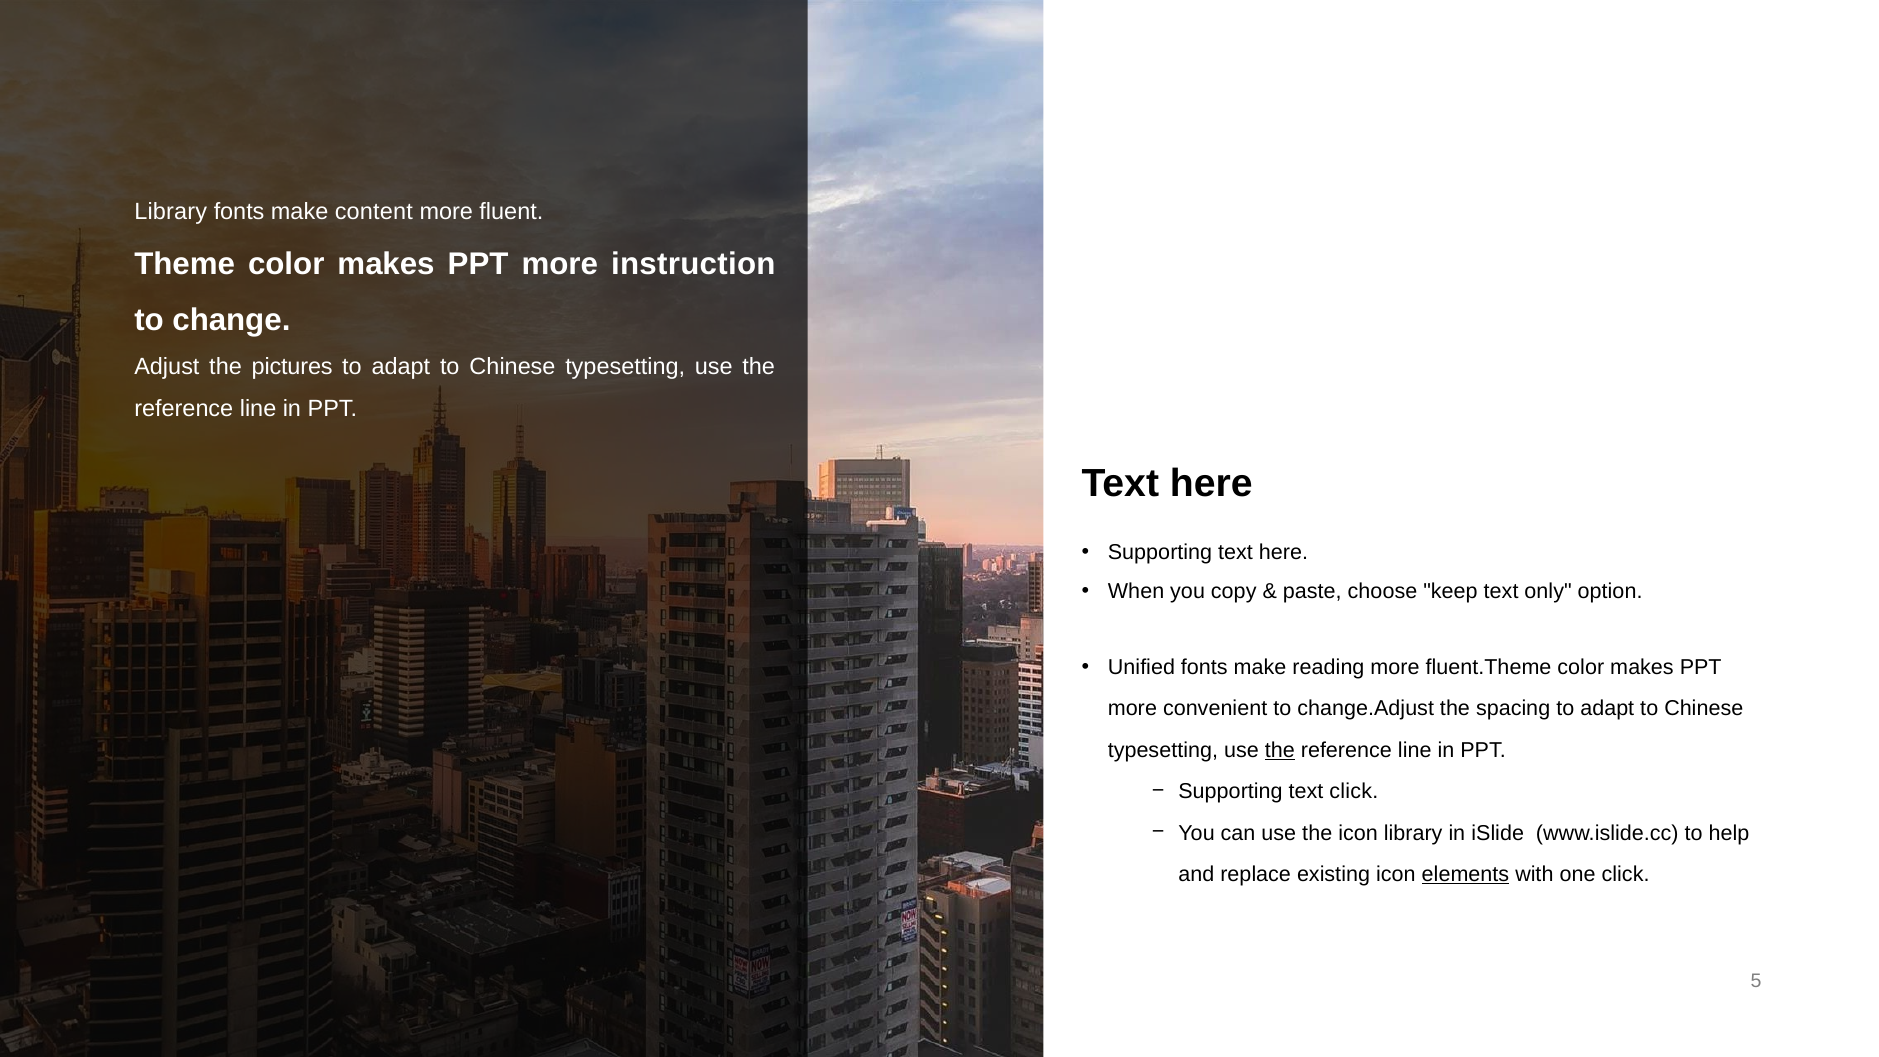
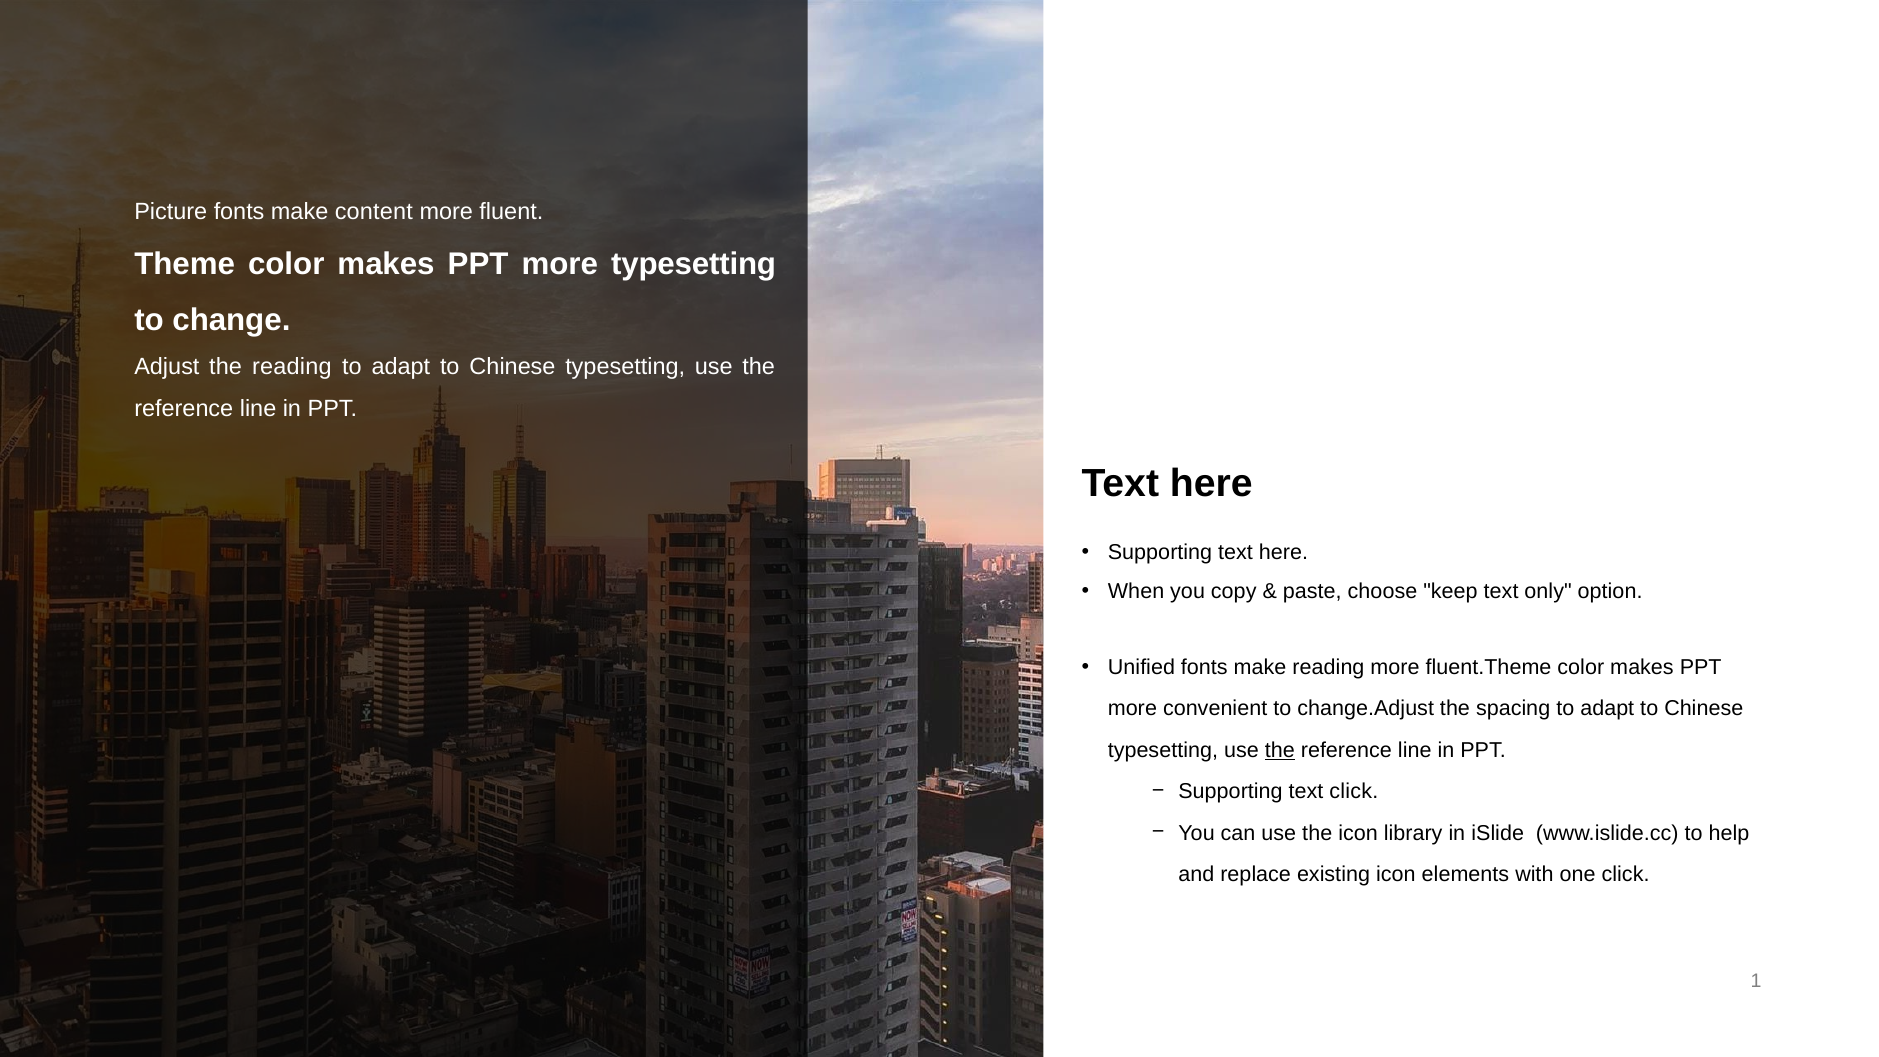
Library: Library -> Picture (171, 212)
more instruction: instruction -> typesetting (694, 264)
the pictures: pictures -> reading (292, 367)
elements underline: present -> none (1465, 875)
5: 5 -> 1 (1756, 981)
